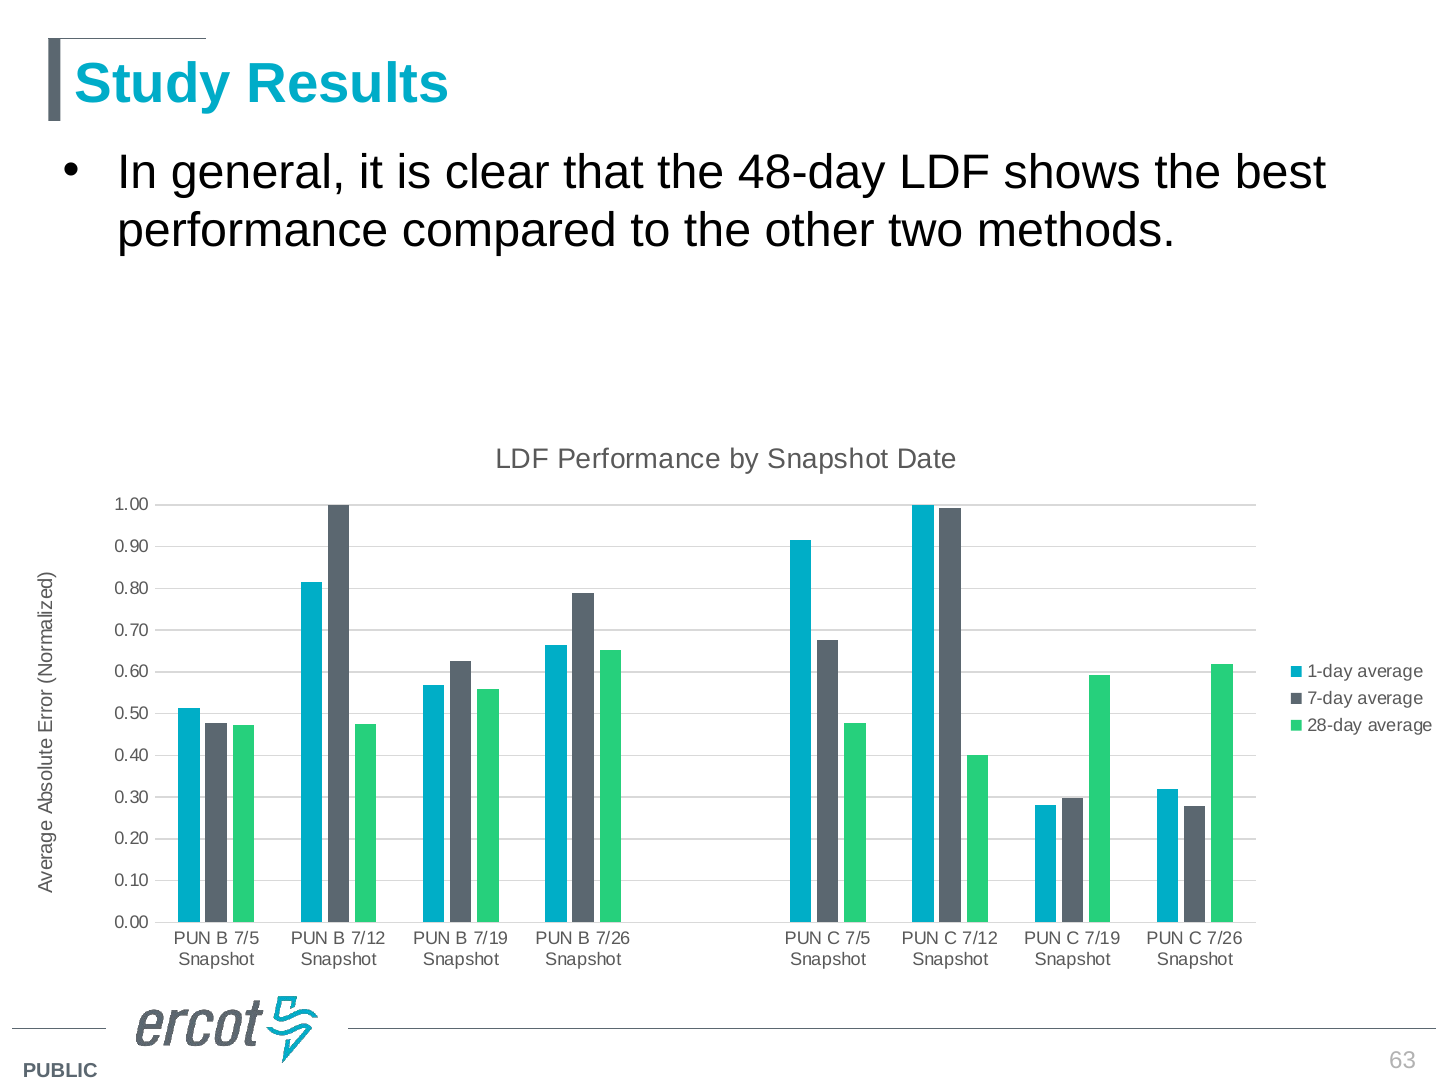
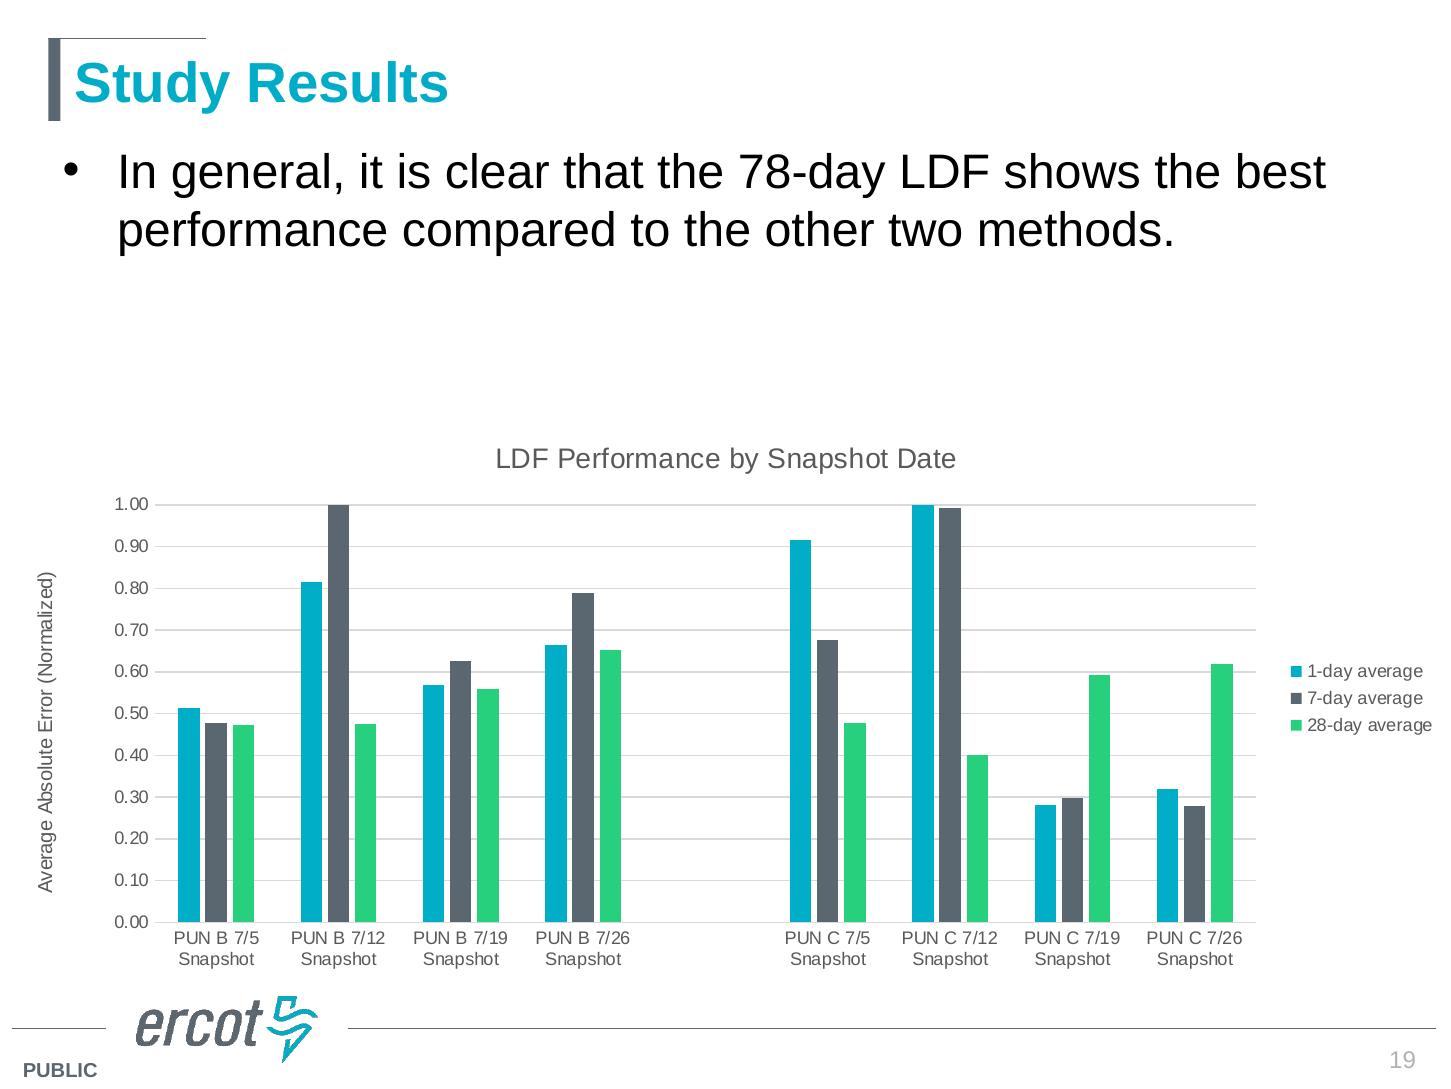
48-day: 48-day -> 78-day (812, 173)
63: 63 -> 19 (1403, 1060)
